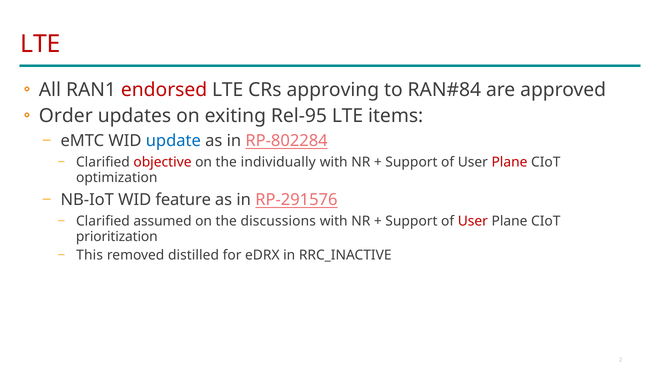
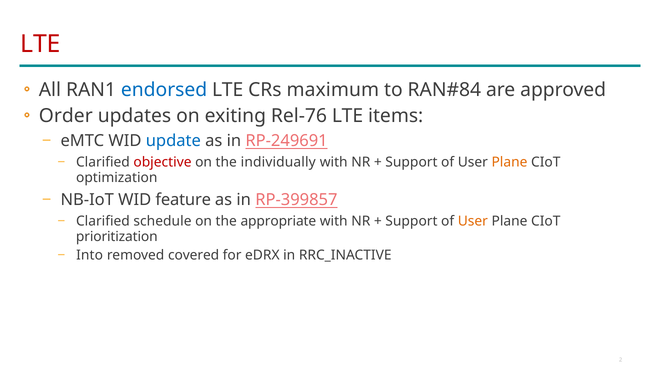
endorsed colour: red -> blue (164, 90)
approving: approving -> maximum (333, 90)
Rel-95: Rel-95 -> Rel-76 (299, 116)
RP-802284: RP-802284 -> RP-249691 (287, 141)
Plane colour: red -> orange (510, 162)
RP-291576: RP-291576 -> RP-399857 (296, 200)
assumed: assumed -> schedule (162, 221)
discussions: discussions -> appropriate (278, 221)
User colour: red -> orange (473, 221)
This: This -> Into (90, 255)
distilled: distilled -> covered (194, 255)
